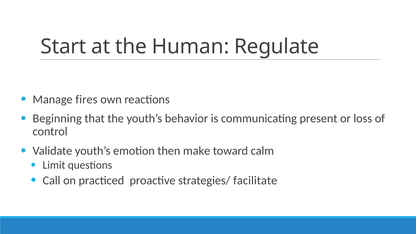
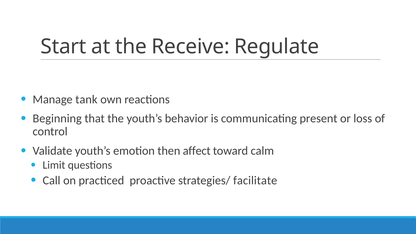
Human: Human -> Receive (191, 47)
fires: fires -> tank (86, 99)
make: make -> affect (197, 151)
